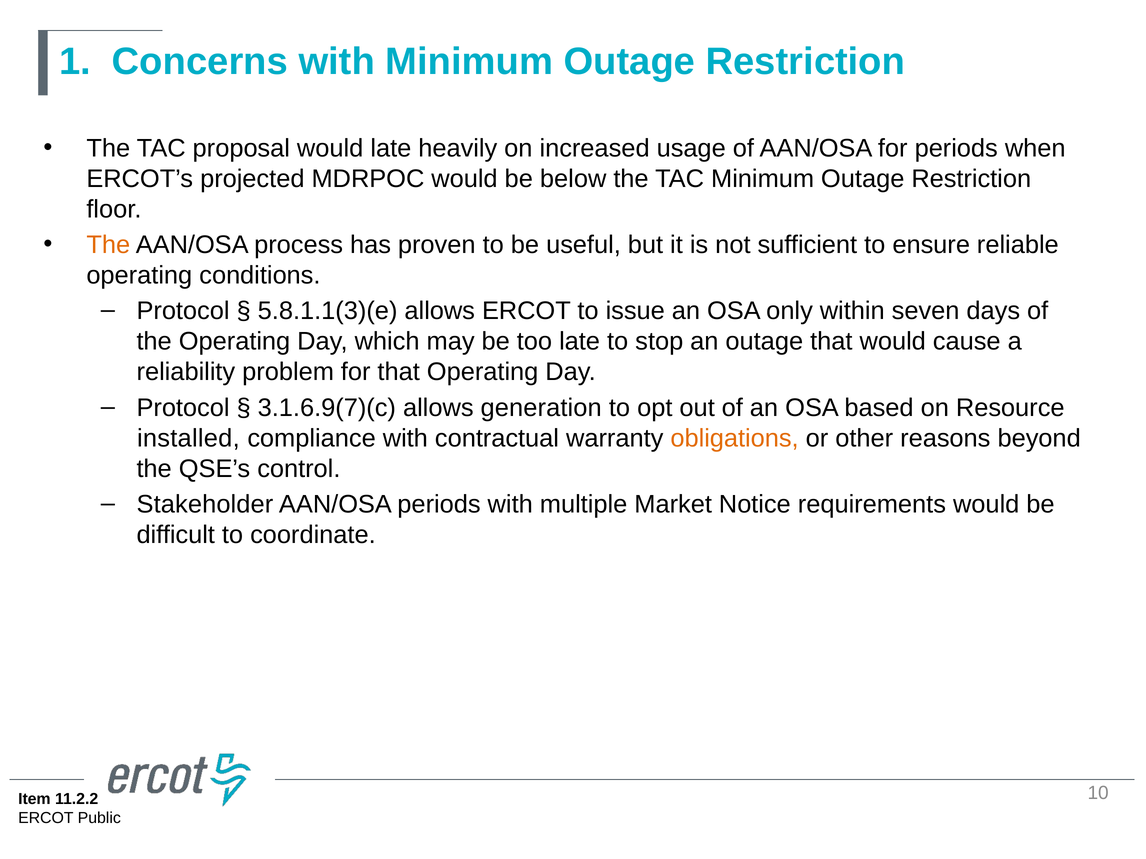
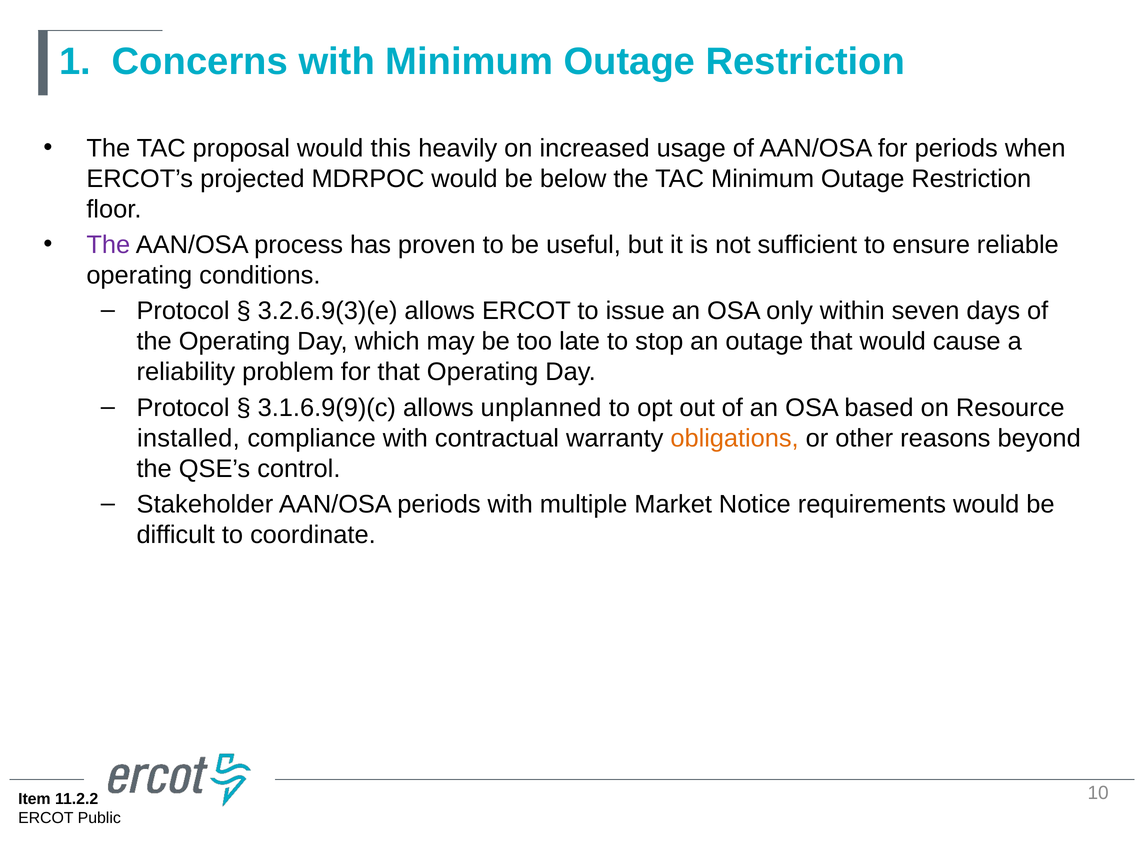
would late: late -> this (391, 148)
The colour: orange -> purple (108, 245)
5.8.1.1(3)(e: 5.8.1.1(3)(e -> 3.2.6.9(3)(e (328, 311)
3.1.6.9(7)(c: 3.1.6.9(7)(c -> 3.1.6.9(9)(c (327, 408)
generation: generation -> unplanned (541, 408)
